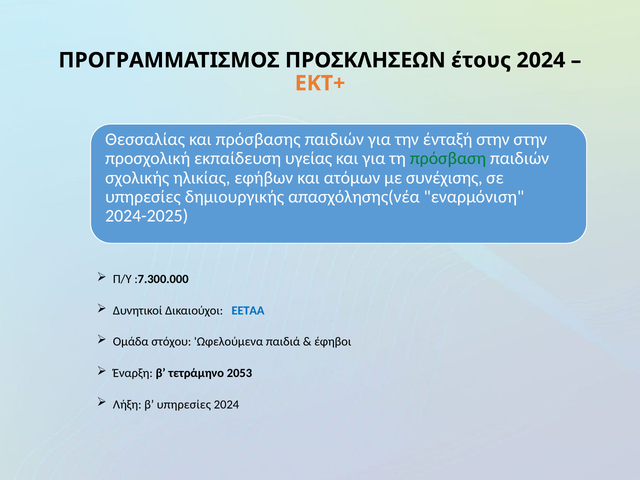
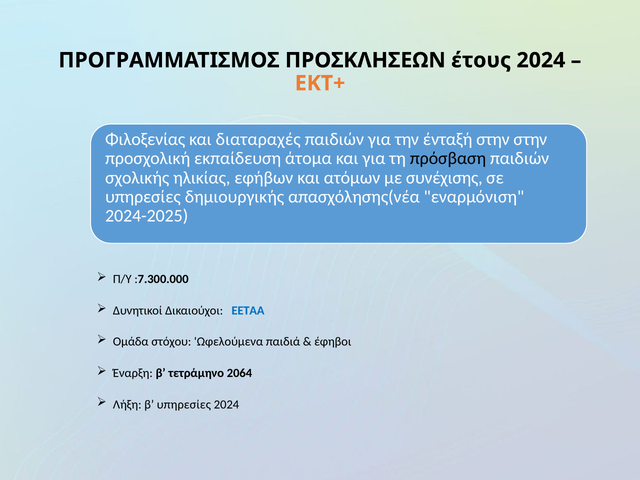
Θεσσαλίας: Θεσσαλίας -> Φιλοξενίας (145, 139)
πρόσβασης: πρόσβασης -> διαταραχές (258, 139)
υγείας: υγείας -> άτομα (308, 159)
πρόσβαση colour: green -> black (448, 159)
2053: 2053 -> 2064 (239, 373)
